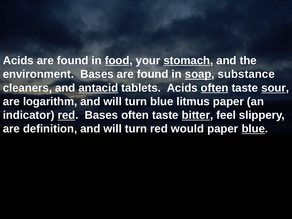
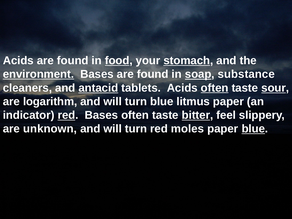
environment underline: none -> present (38, 74)
definition: definition -> unknown (50, 129)
would: would -> moles (187, 129)
